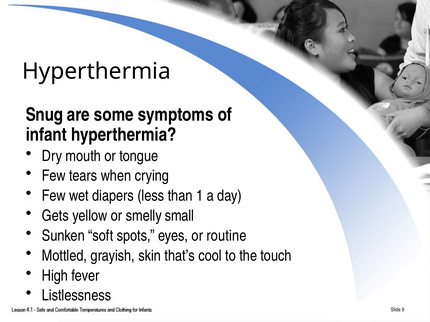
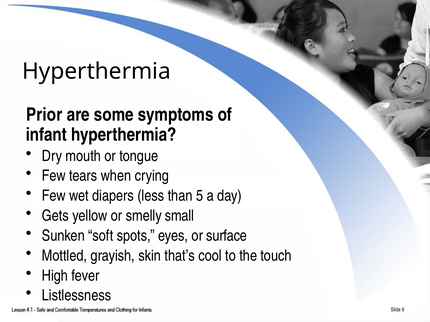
Snug: Snug -> Prior (44, 115)
1: 1 -> 5 (200, 196)
routine: routine -> surface (227, 236)
